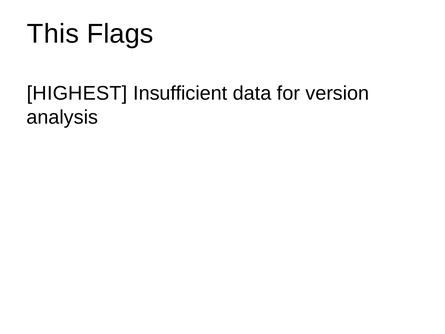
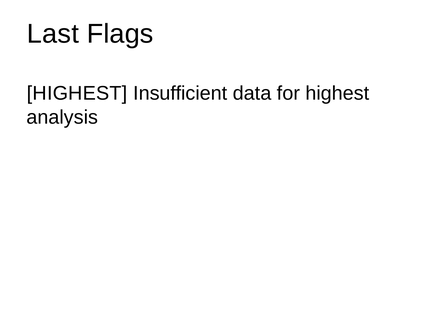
This: This -> Last (53, 34)
for version: version -> highest (337, 93)
